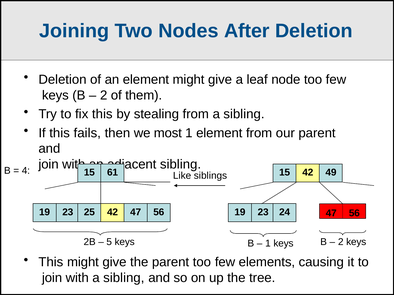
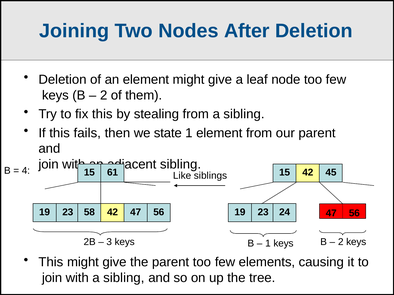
most: most -> state (168, 133)
49: 49 -> 45 (331, 173)
25: 25 -> 58 (89, 212)
5: 5 -> 3 (109, 242)
